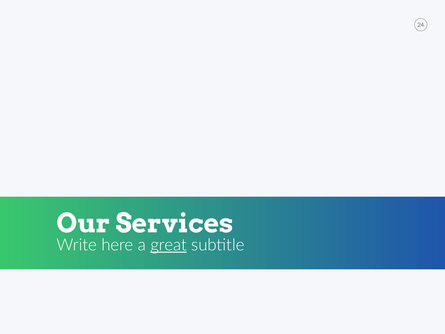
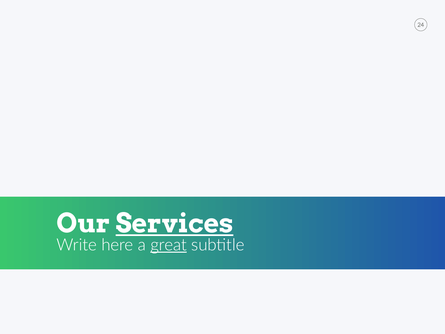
Services underline: none -> present (175, 224)
